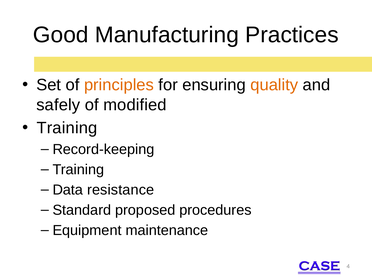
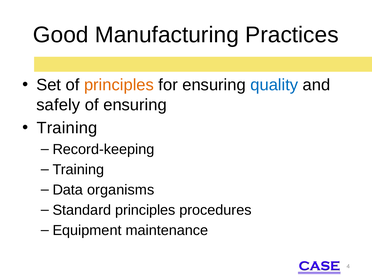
quality colour: orange -> blue (274, 85)
of modified: modified -> ensuring (135, 105)
resistance: resistance -> organisms (121, 190)
Standard proposed: proposed -> principles (145, 210)
